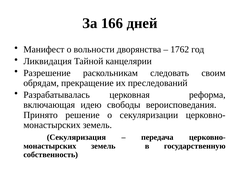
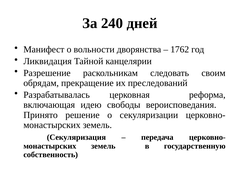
166: 166 -> 240 (112, 23)
